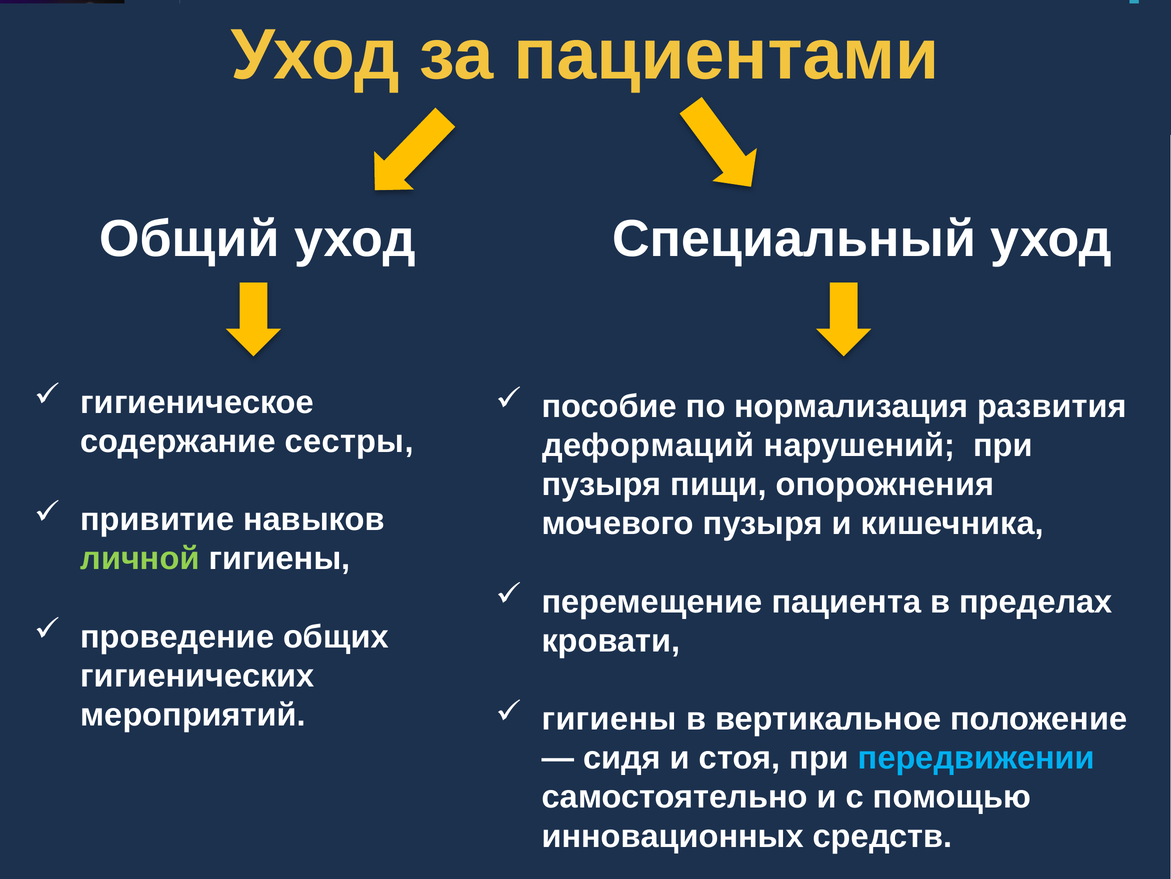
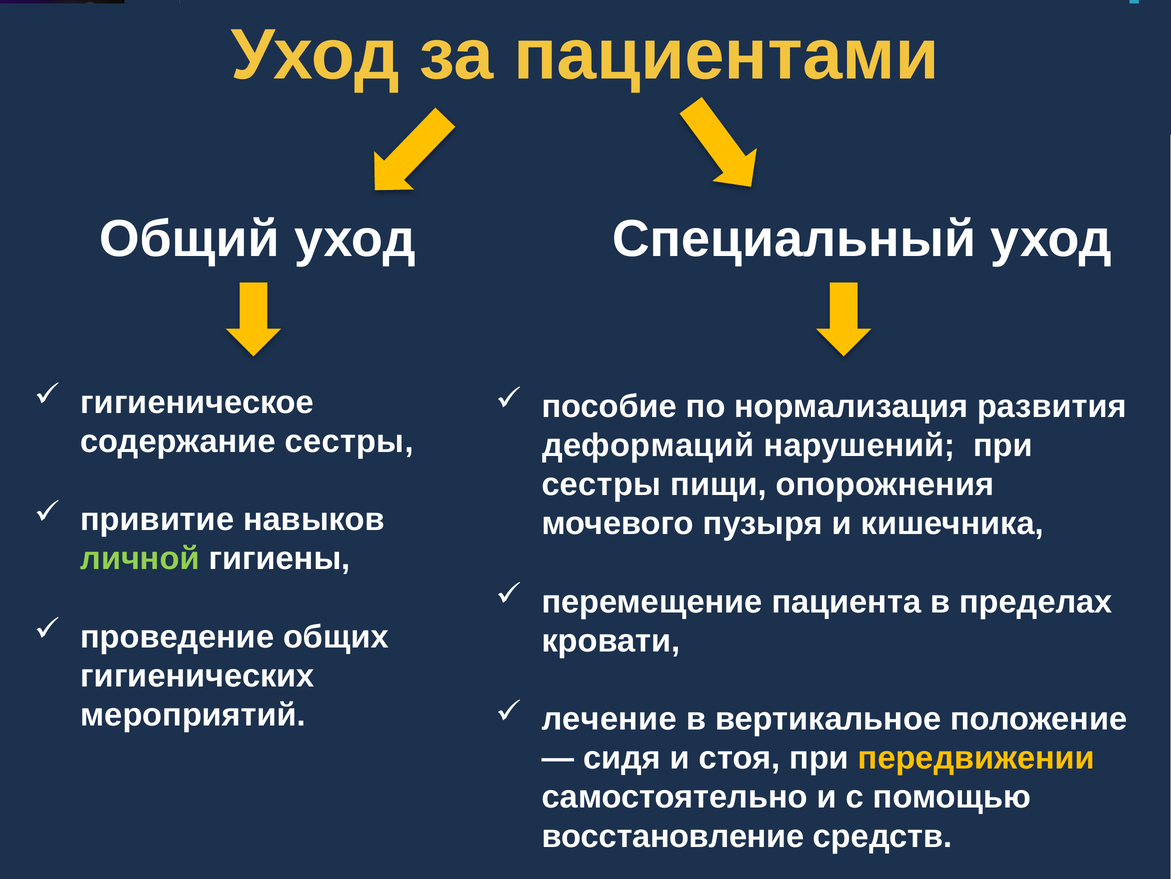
пузыря: пузыря -> сестры (601, 484)
гигиены: гигиены -> лечение (609, 718)
передвижении colour: light blue -> yellow (976, 758)
инновационных: инновационных -> восстановление (673, 836)
